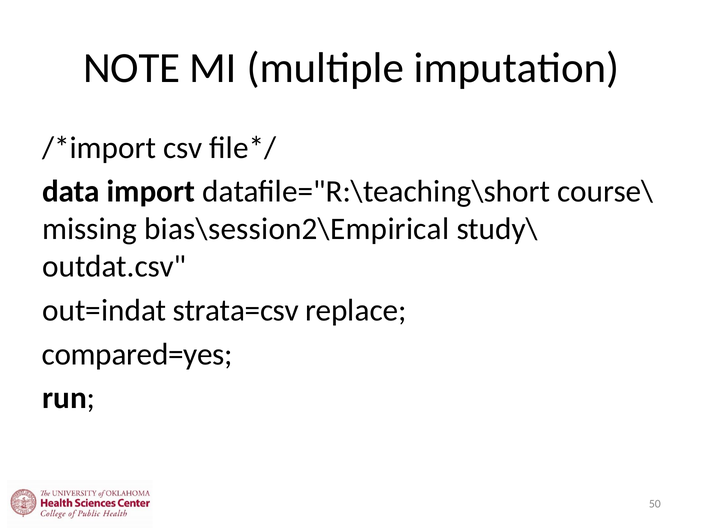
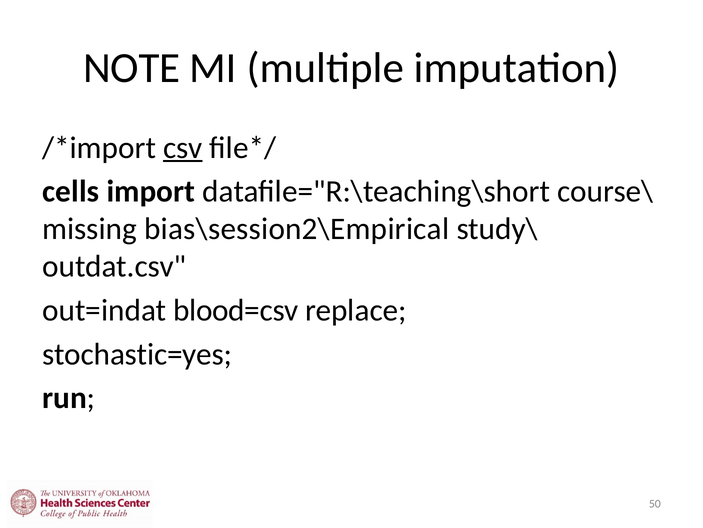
csv underline: none -> present (183, 147)
data: data -> cells (71, 191)
strata=csv: strata=csv -> blood=csv (236, 310)
compared=yes: compared=yes -> stochastic=yes (137, 354)
